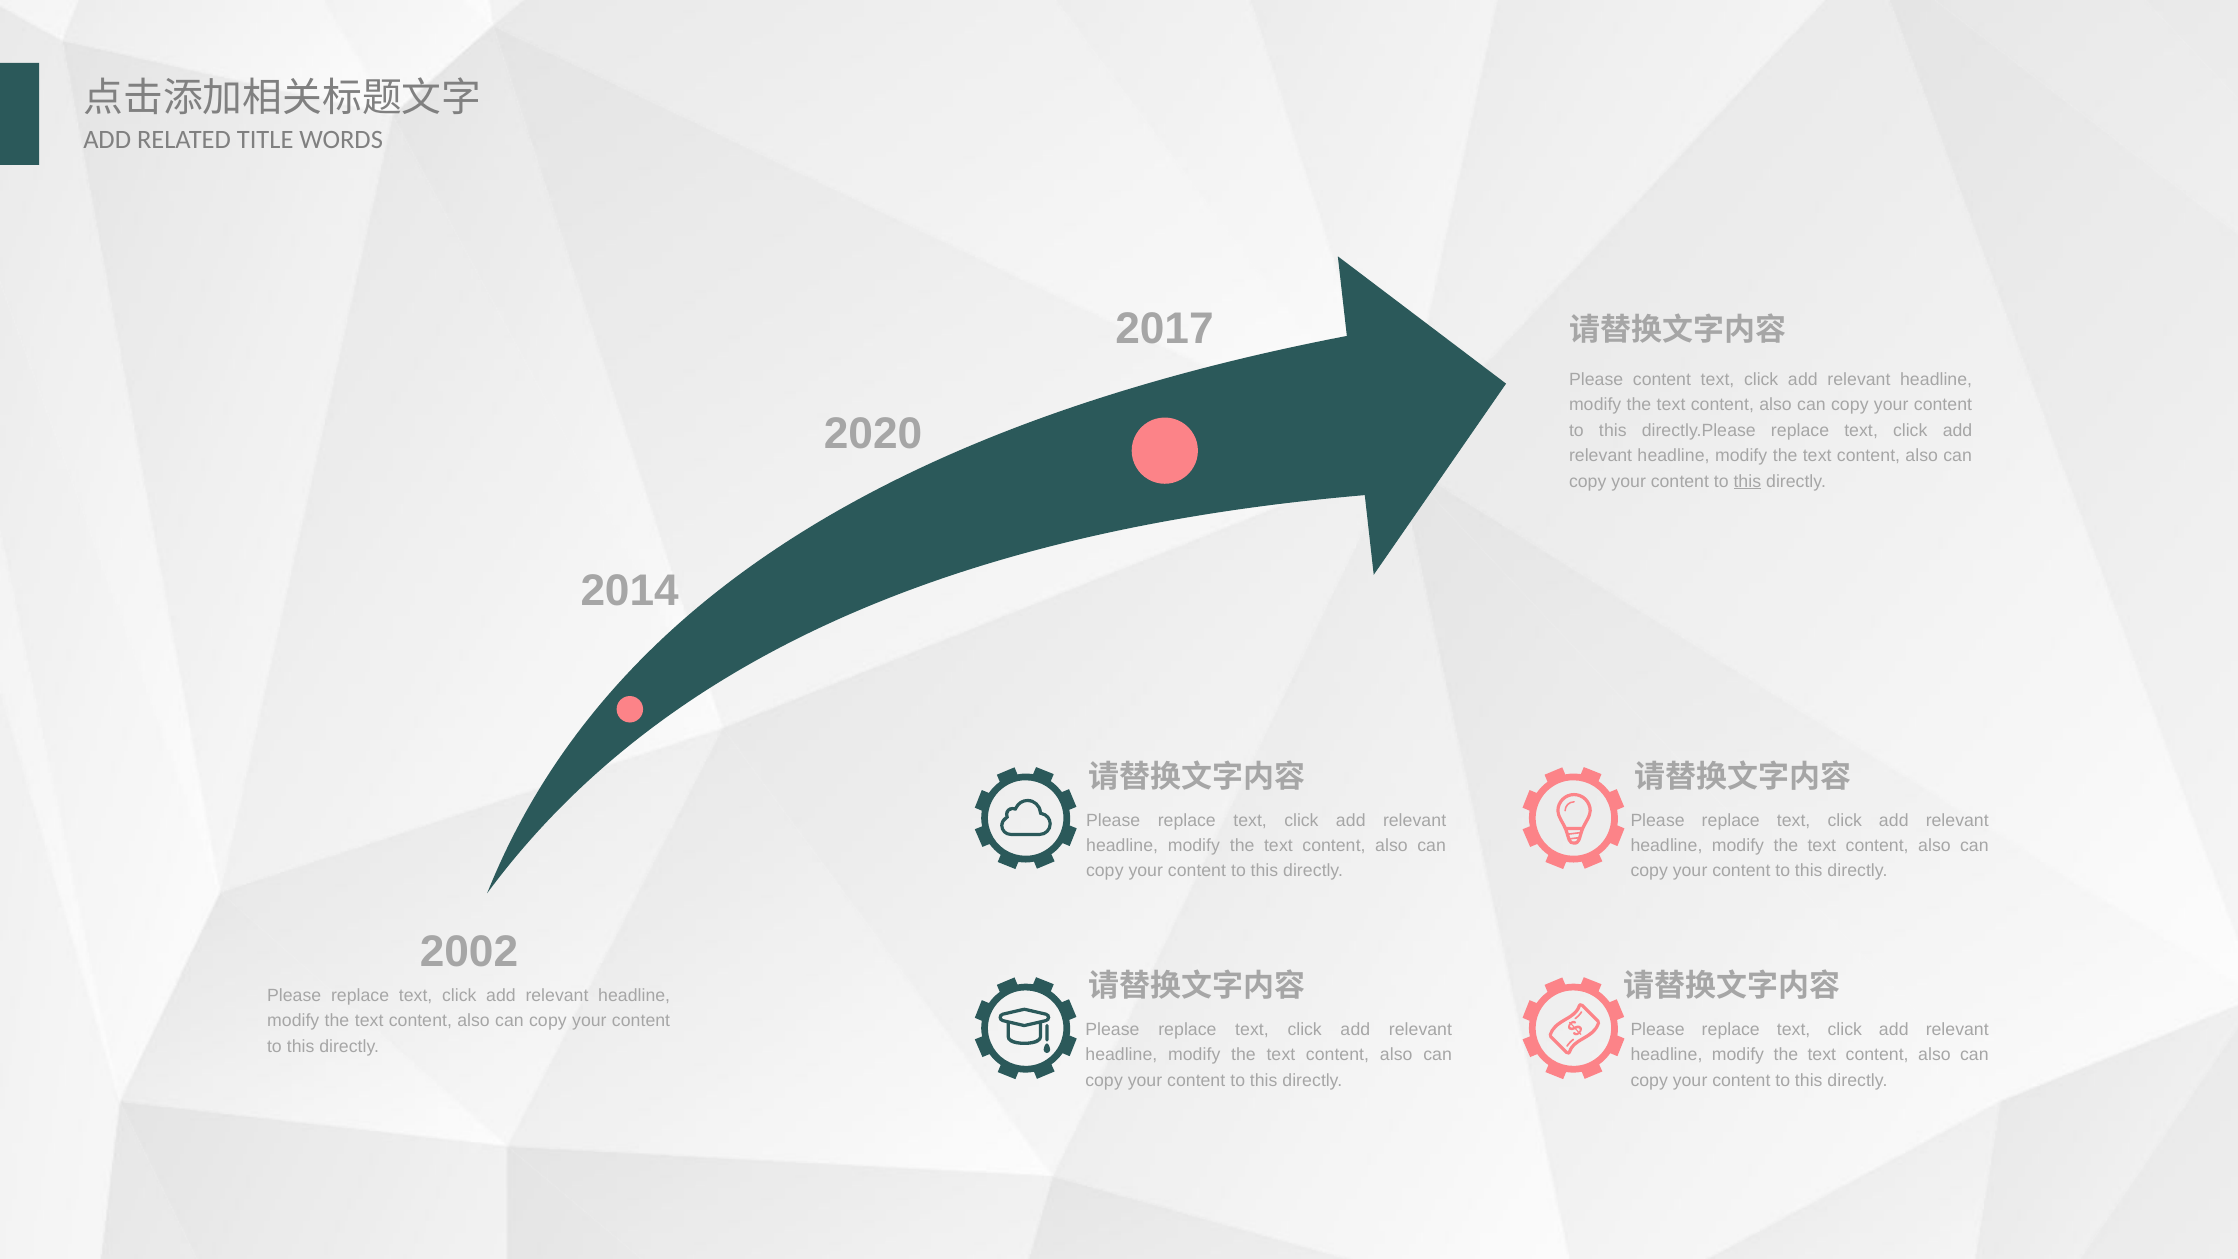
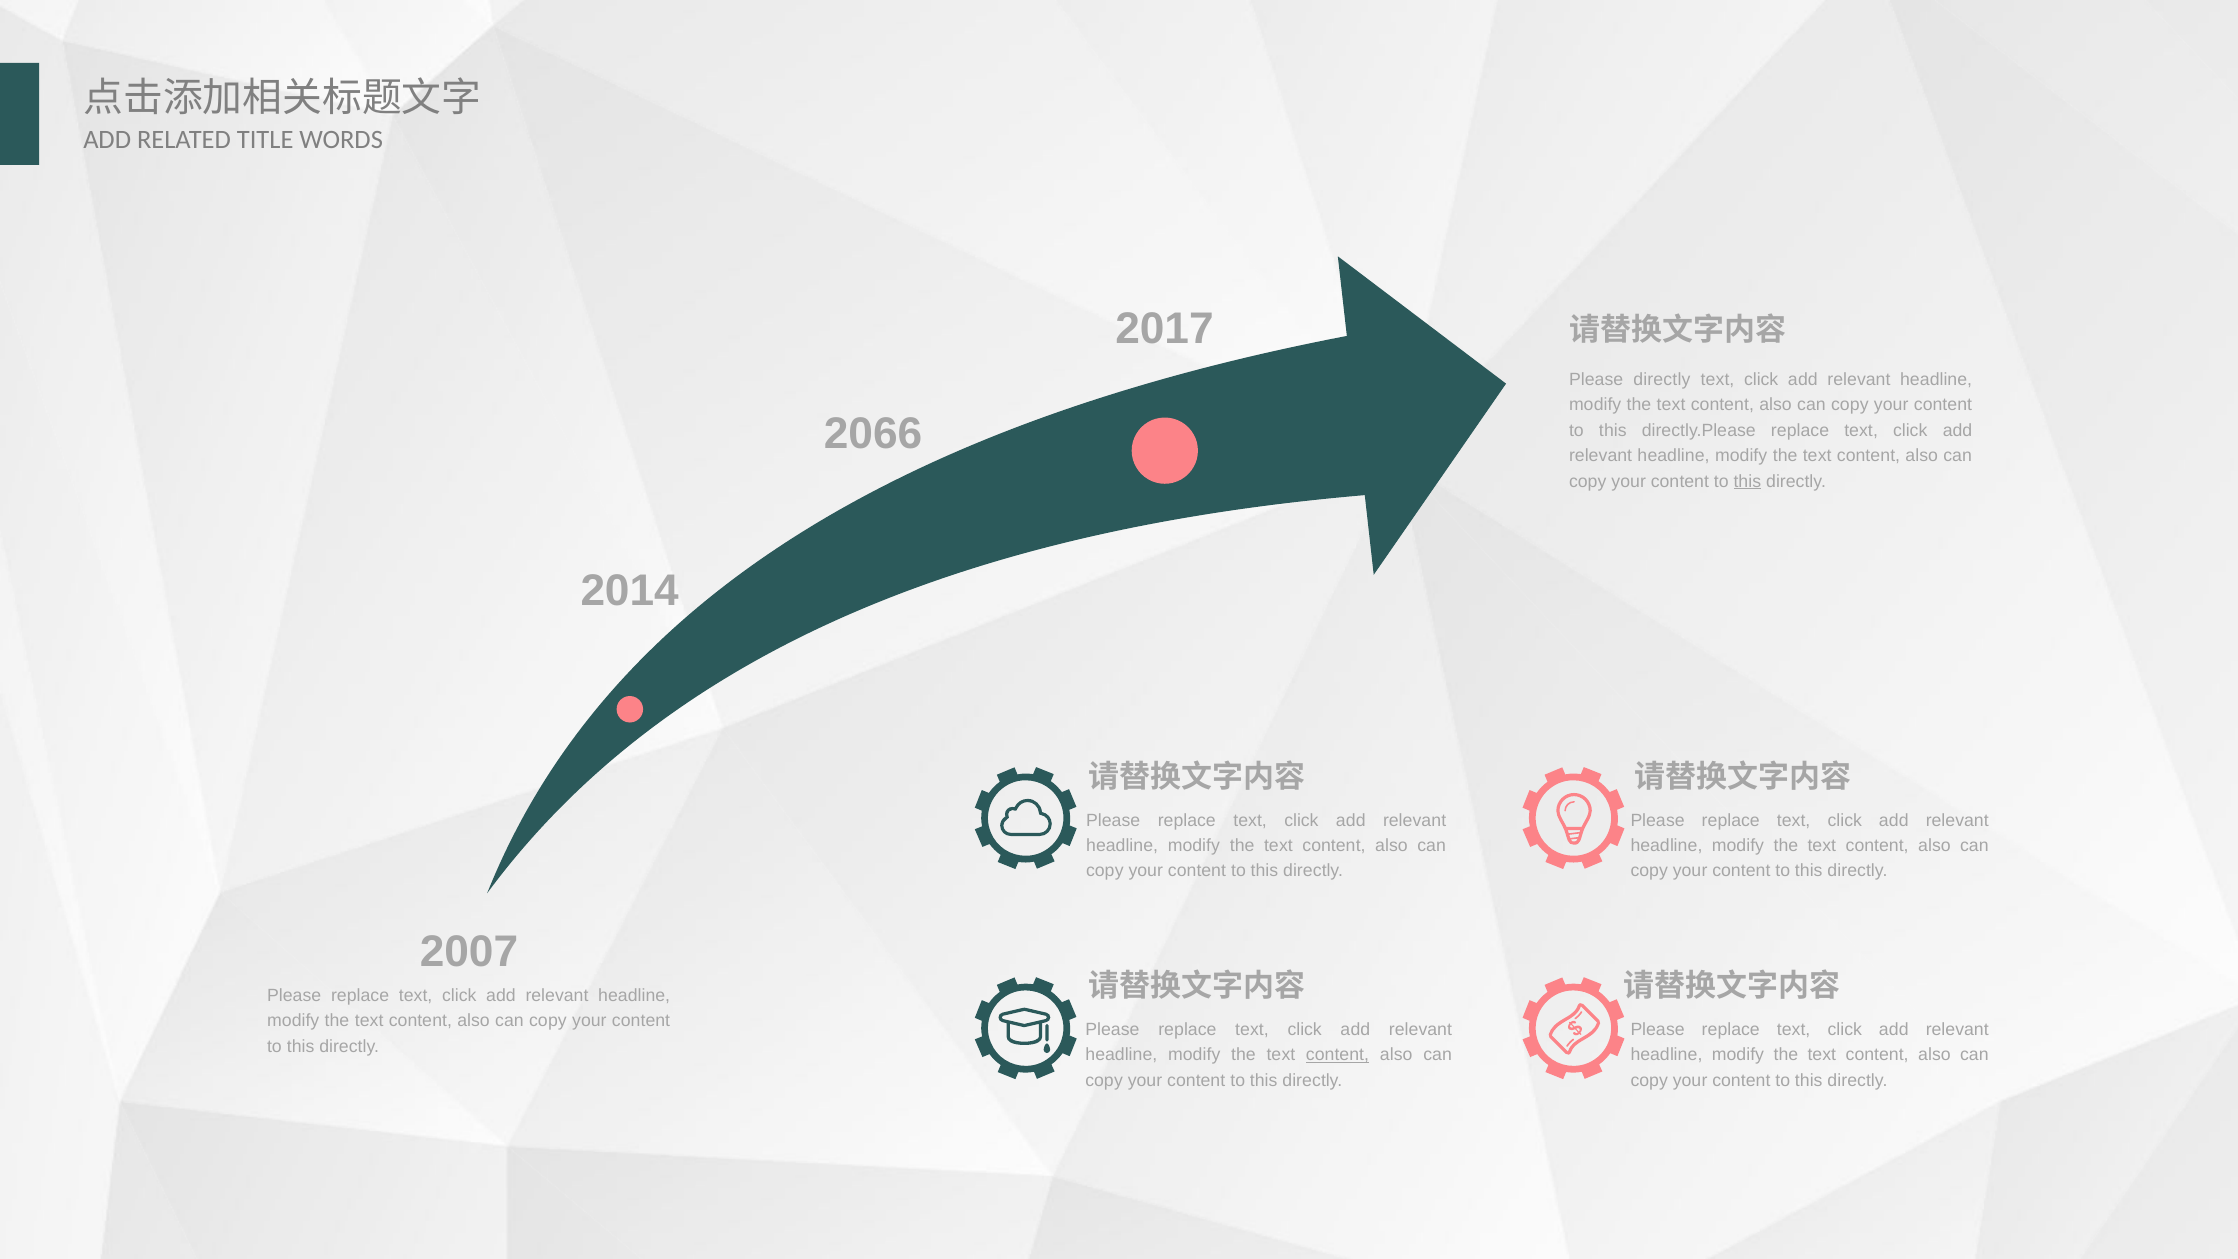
Please content: content -> directly (1662, 380)
2020: 2020 -> 2066 (873, 434)
2002: 2002 -> 2007 (469, 952)
content underline: none -> present (1337, 1055)
